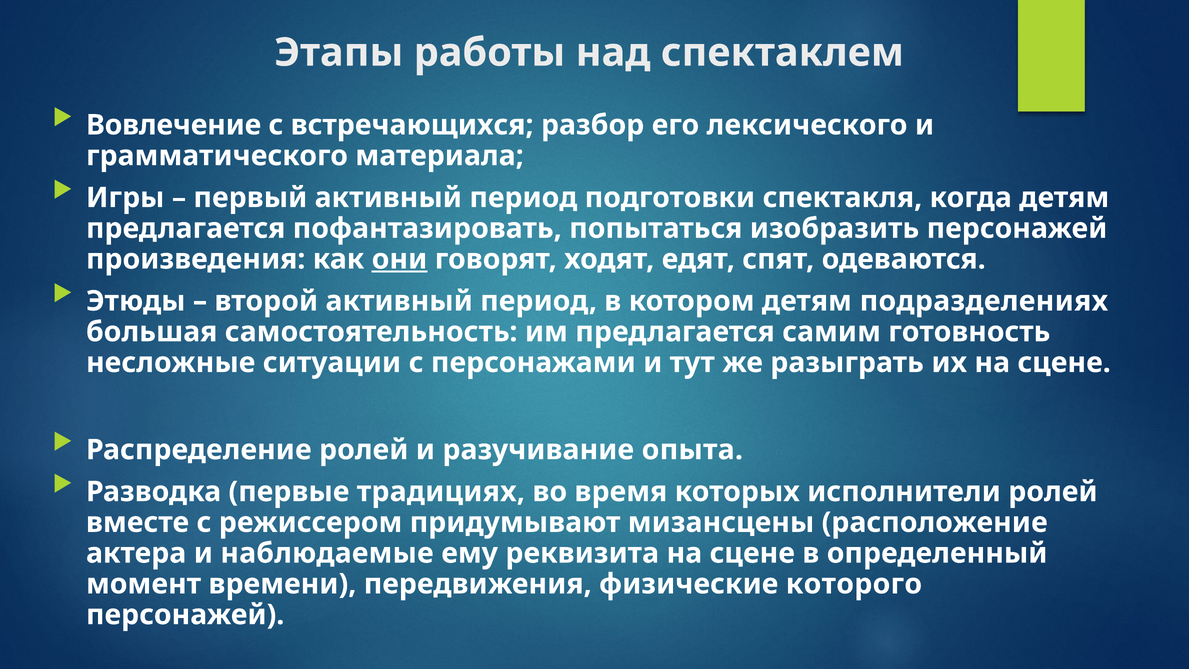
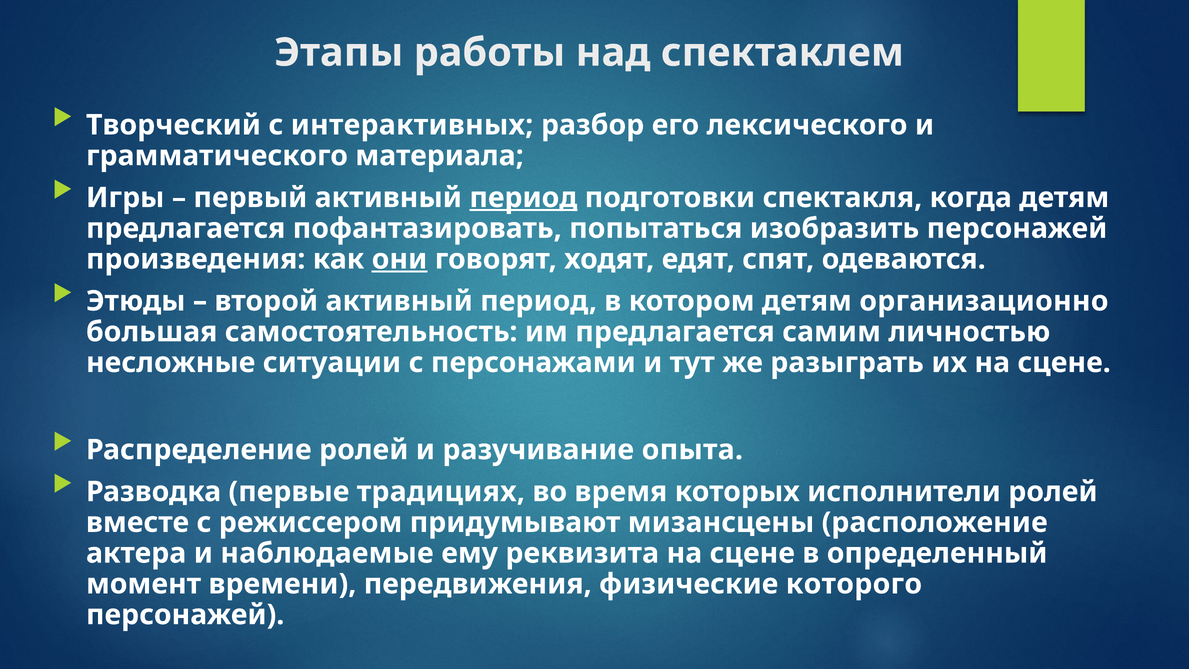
Вовлечение: Вовлечение -> Творческий (173, 125)
встречающихся: встречающихся -> интерактивных (412, 125)
период underline: none -> present (523, 198)
подразделениях: подразделениях -> организационно (984, 301)
готовность: готовность -> личностью (969, 332)
